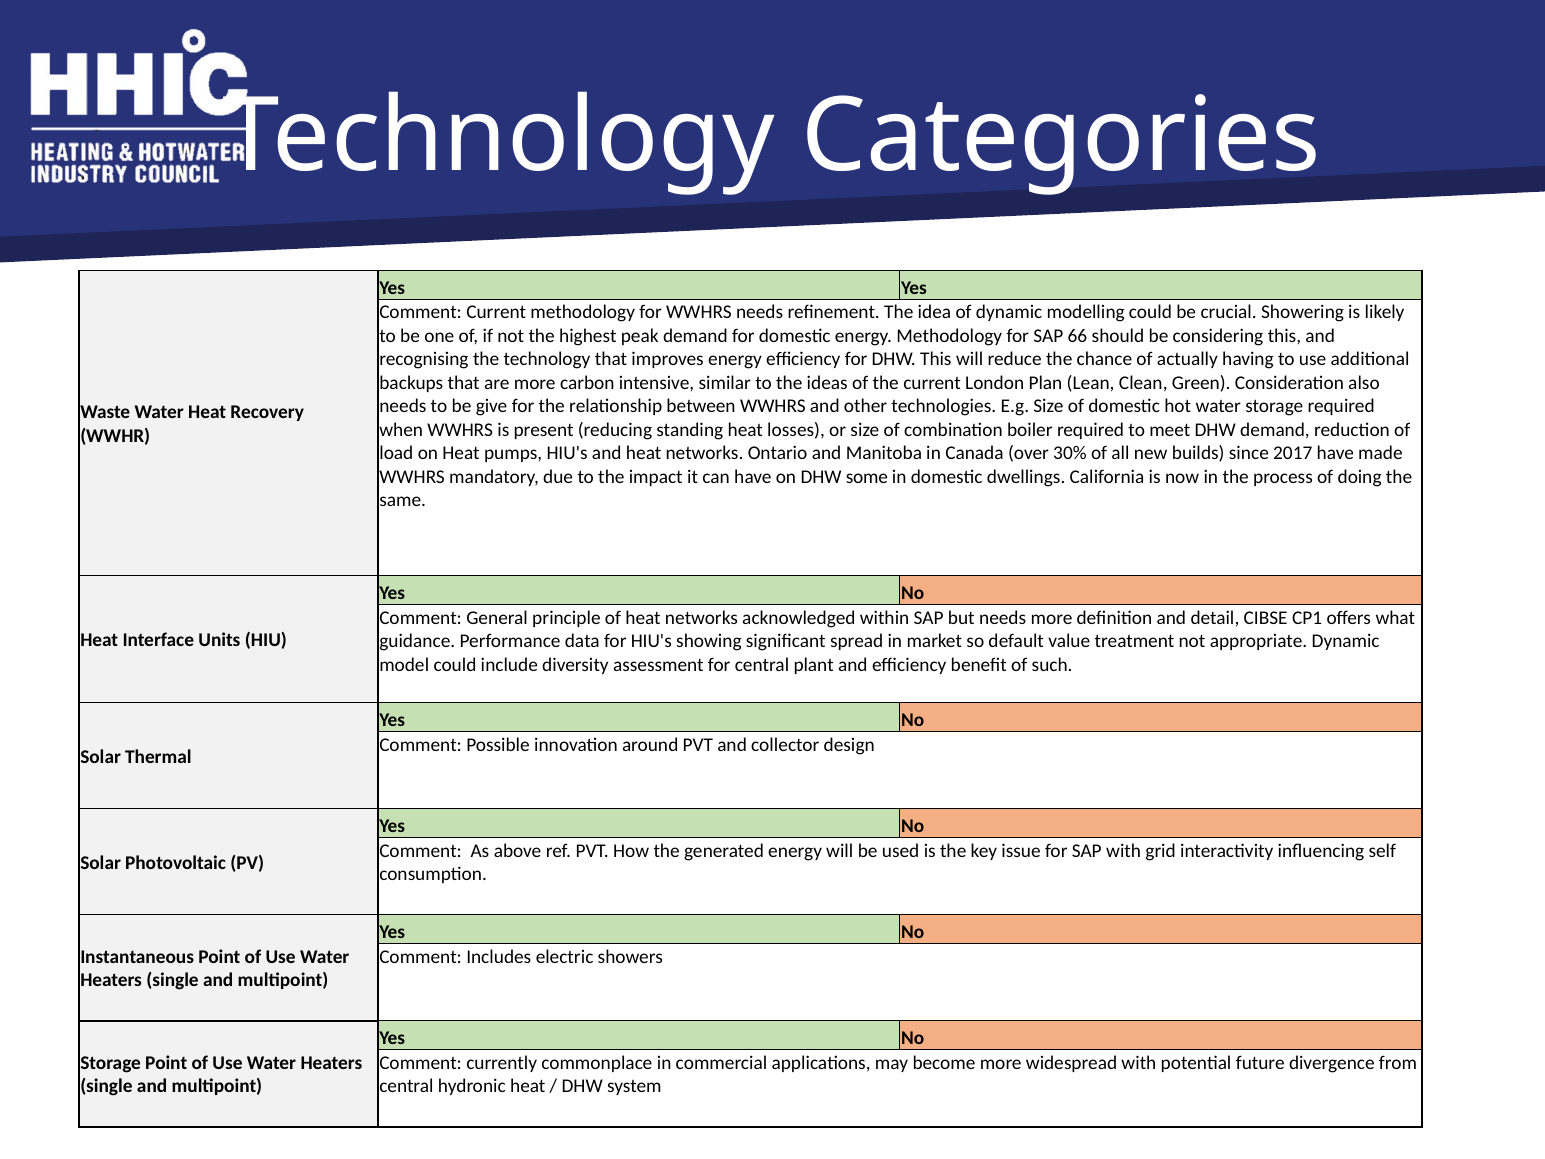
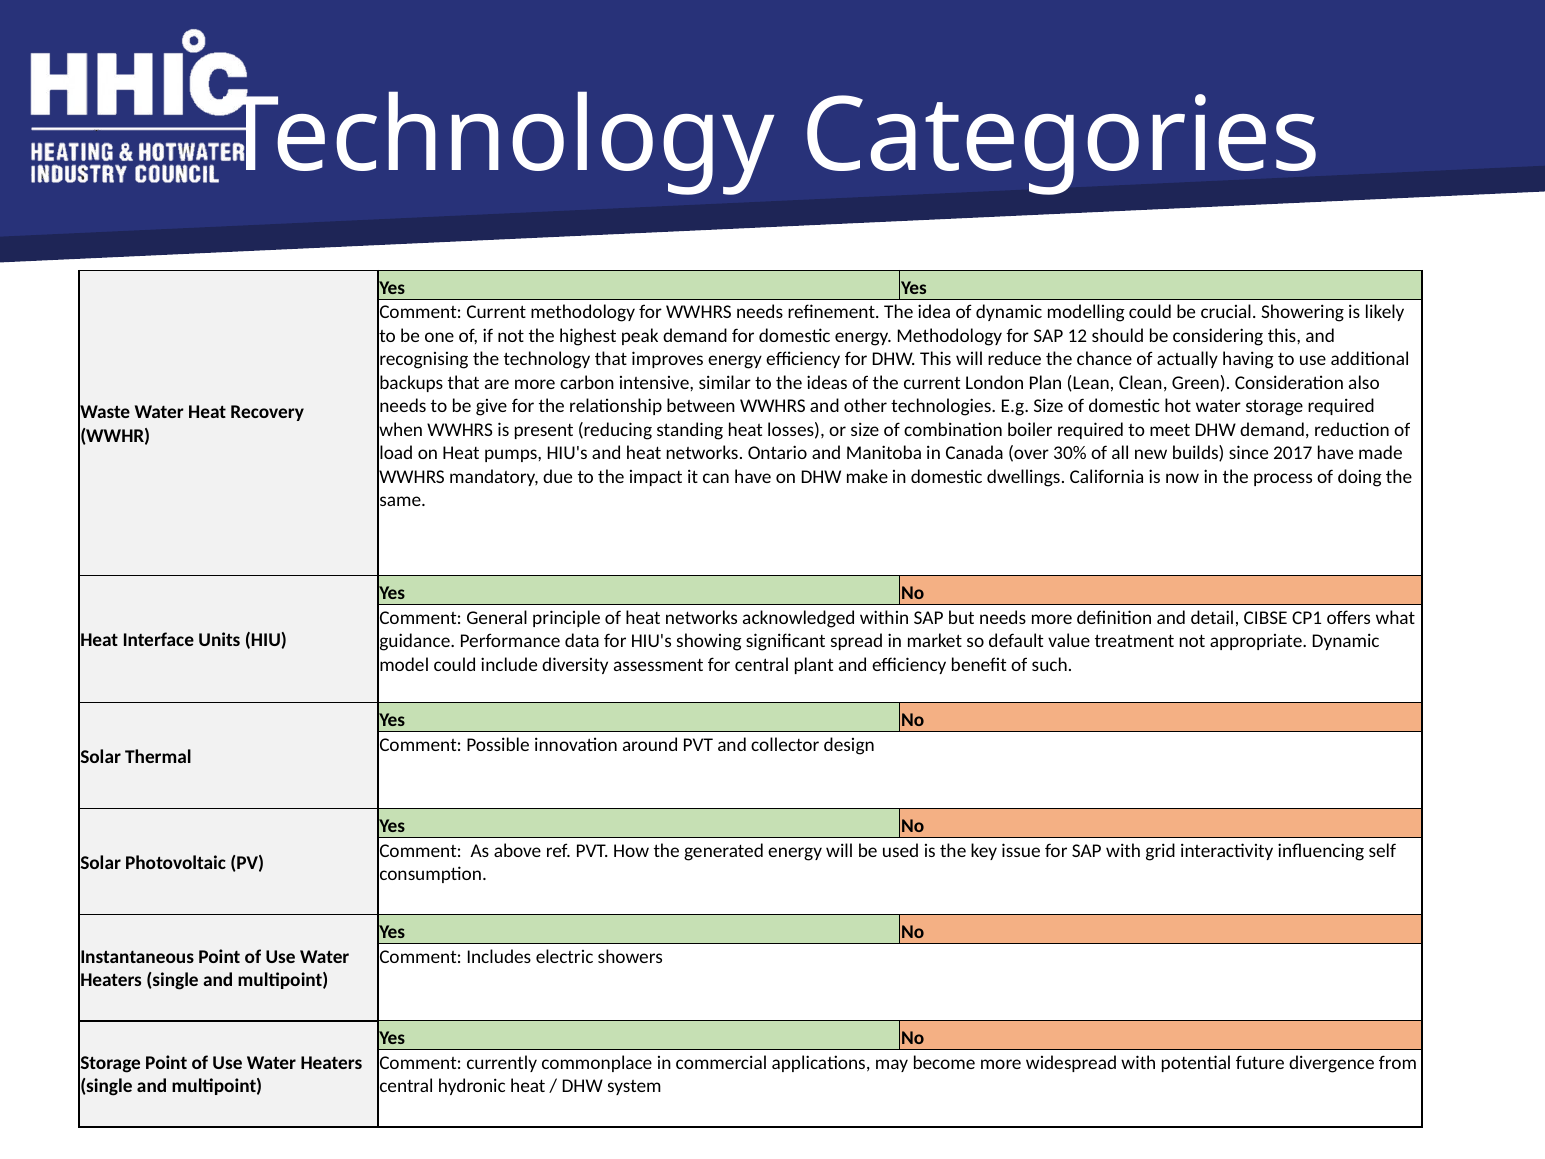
66: 66 -> 12 (1077, 336)
some: some -> make (867, 477)
